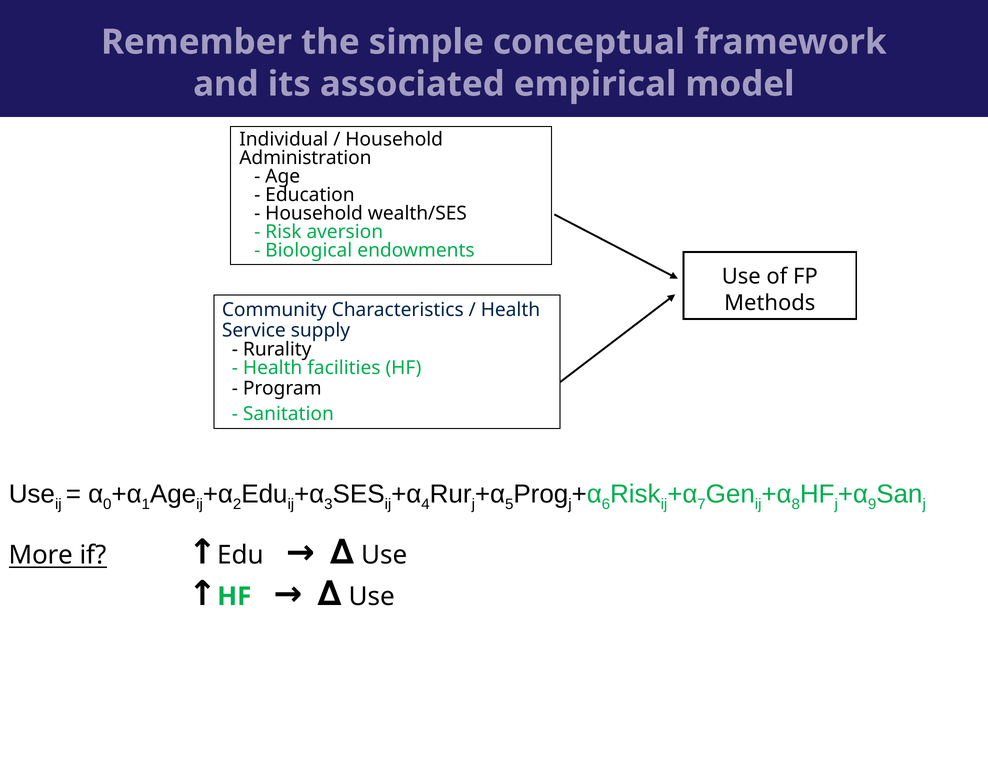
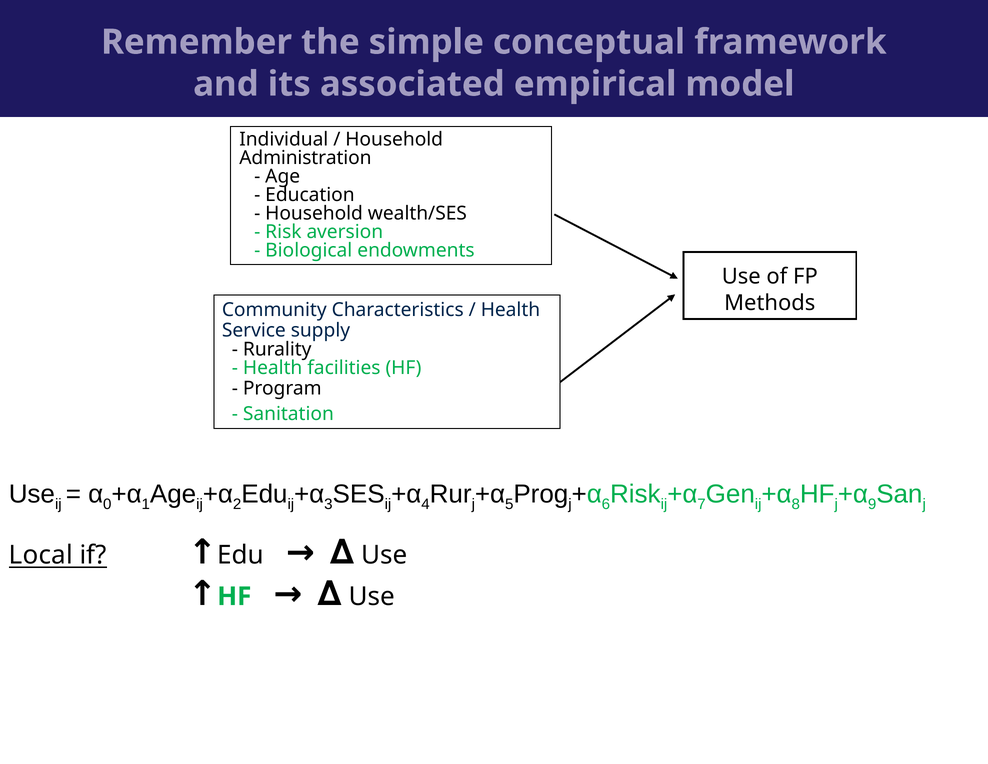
More: More -> Local (41, 555)
